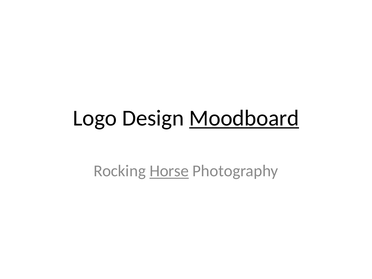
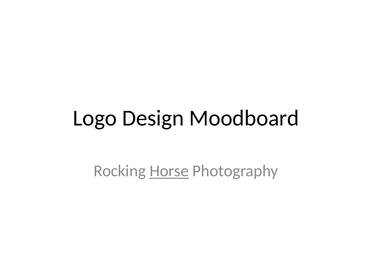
Moodboard underline: present -> none (244, 118)
